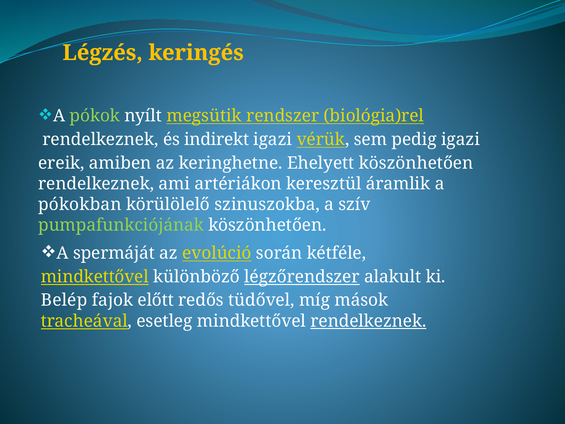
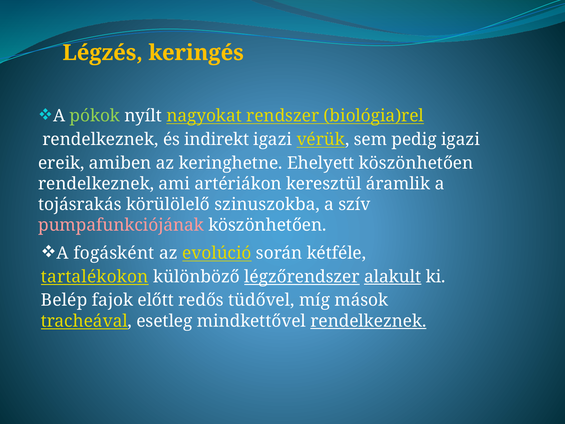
megsütik: megsütik -> nagyokat (204, 116)
pókokban: pókokban -> tojásrakás (80, 204)
pumpafunkciójának colour: light green -> pink (121, 225)
spermáját: spermáját -> fogásként (114, 253)
mindkettővel: mindkettővel -> tartalékokon (95, 277)
alakult underline: none -> present (393, 277)
